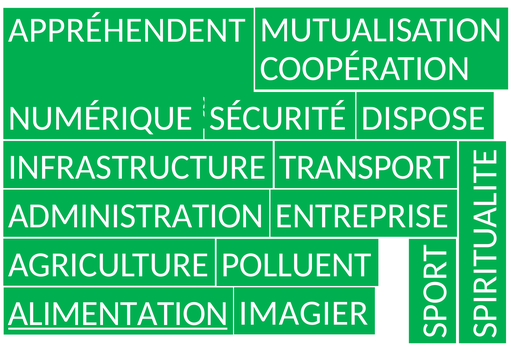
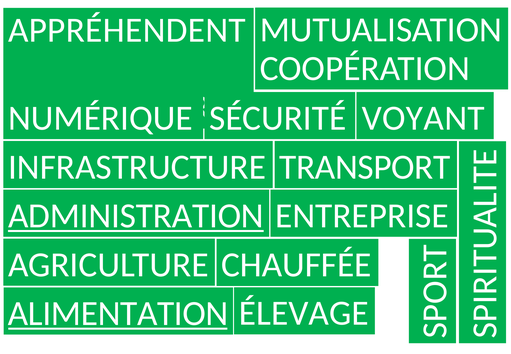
DISPOSE: DISPOSE -> VOYANT (423, 118)
ADMINISTRATION underline: none -> present (136, 216)
POLLUENT: POLLUENT -> CHAUFFÉE (296, 265)
IMAGIER: IMAGIER -> ÉLEVAGE (304, 313)
